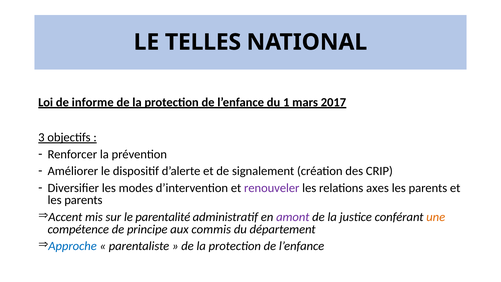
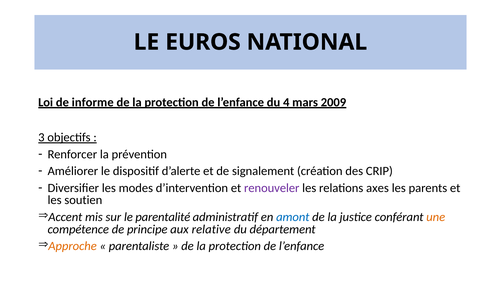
TELLES: TELLES -> EUROS (203, 42)
1: 1 -> 4 (286, 102)
2017: 2017 -> 2009 (333, 102)
parents: parents -> soutien (83, 200)
amont colour: purple -> blue (293, 217)
commis: commis -> relative (211, 229)
Approche colour: blue -> orange (73, 246)
